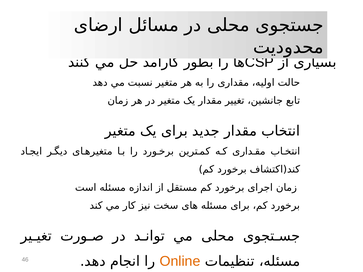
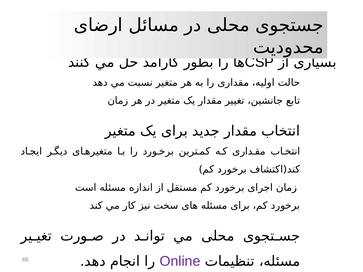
Online colour: orange -> purple (180, 262)
